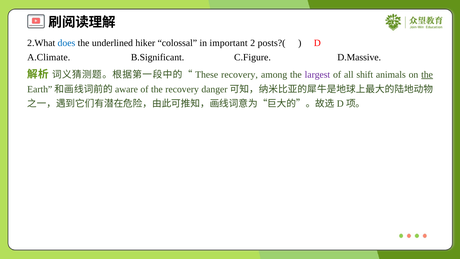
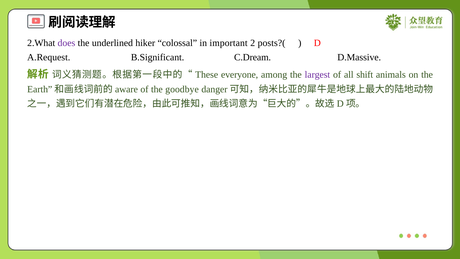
does colour: blue -> purple (66, 43)
A.Climate: A.Climate -> A.Request (49, 57)
C.Figure: C.Figure -> C.Dream (253, 57)
recovery: recovery -> everyone (240, 75)
the underline: present -> none (427, 75)
the recovery: recovery -> goodbye (182, 89)
